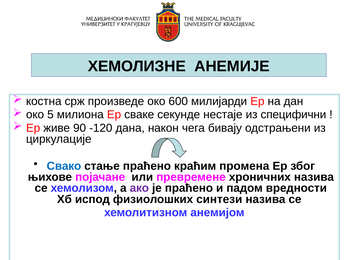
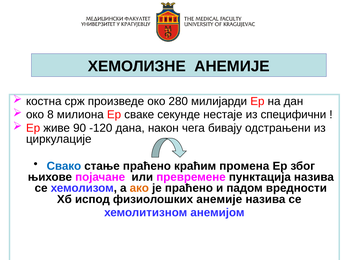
600: 600 -> 280 (178, 101)
5: 5 -> 8 (50, 115)
хроничних: хроничних -> пунктација (260, 177)
ако colour: purple -> orange (139, 188)
физиолошких синтези: синтези -> анемије (219, 199)
